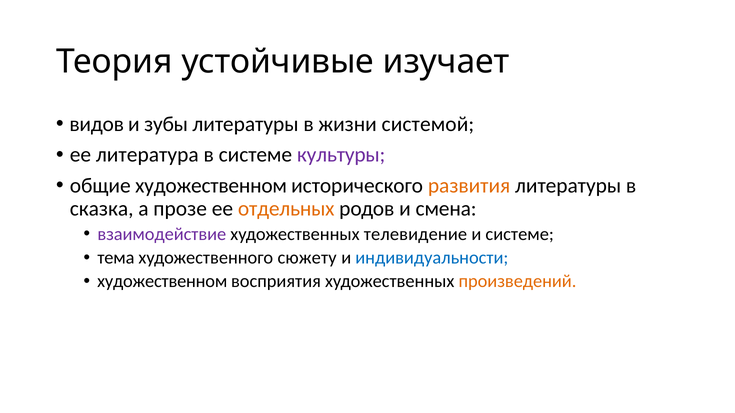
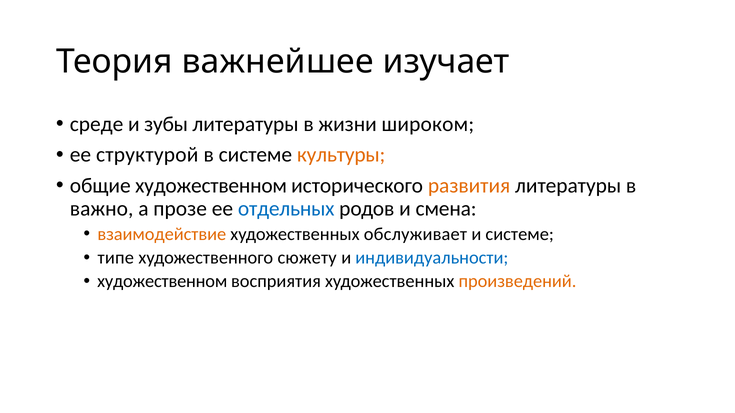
устойчивые: устойчивые -> важнейшее (278, 62)
видов: видов -> среде (97, 124)
системой: системой -> широком (428, 124)
литература: литература -> структурой (147, 155)
культуры colour: purple -> orange (341, 155)
сказка: сказка -> важно (102, 209)
отдельных colour: orange -> blue (286, 209)
взаимодействие colour: purple -> orange (162, 234)
телевидение: телевидение -> обслуживает (415, 234)
тема: тема -> типе (116, 258)
